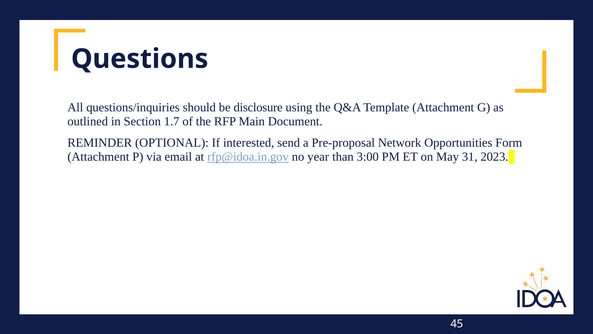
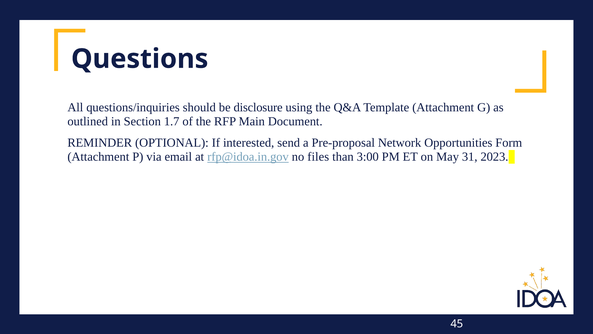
year: year -> files (318, 157)
